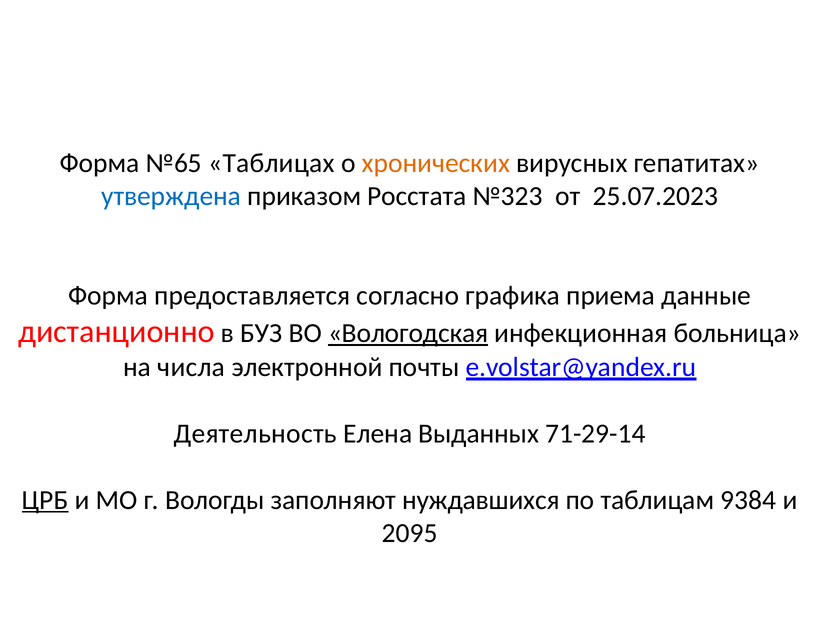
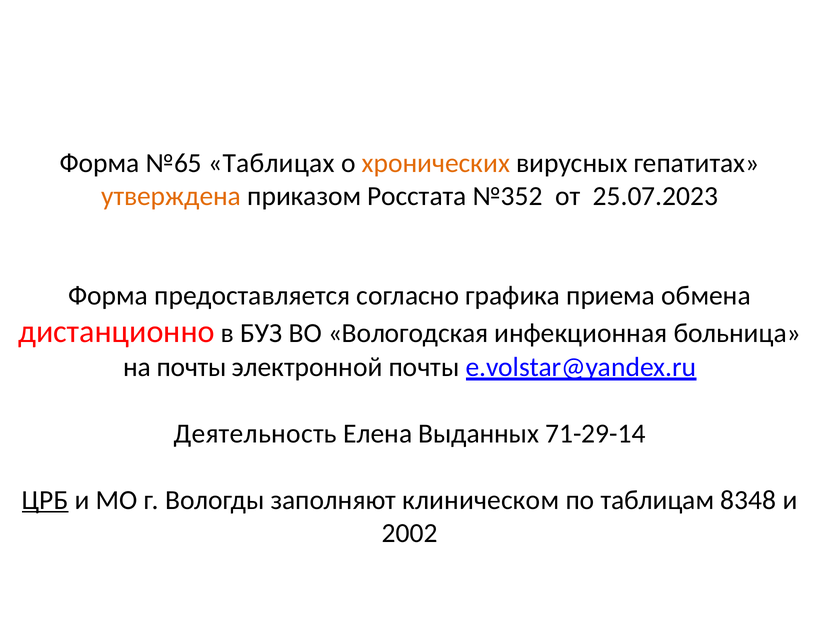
утверждена colour: blue -> orange (171, 196)
№323: №323 -> №352 (508, 196)
данные: данные -> обмена (706, 295)
Вологодская underline: present -> none (408, 333)
на числа: числа -> почты (192, 367)
нуждавшихся: нуждавшихся -> клиническом (481, 500)
9384: 9384 -> 8348 (748, 500)
2095: 2095 -> 2002 (410, 533)
